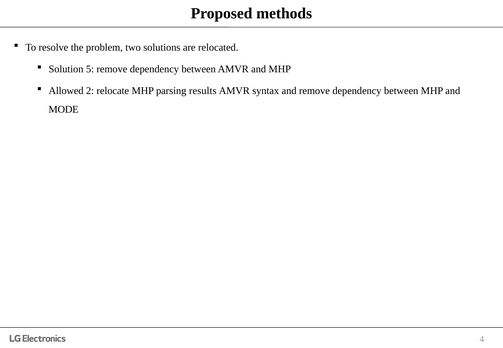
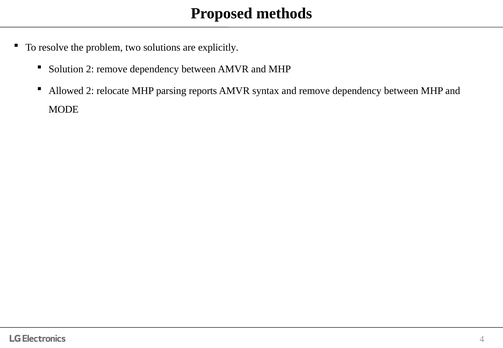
relocated: relocated -> explicitly (218, 47)
Solution 5: 5 -> 2 (90, 69)
results: results -> reports (203, 91)
